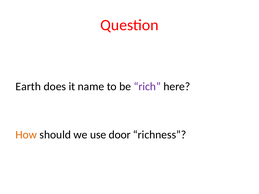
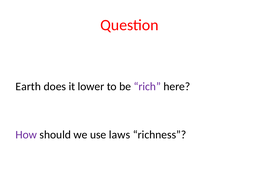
name: name -> lower (91, 87)
How colour: orange -> purple (26, 135)
door: door -> laws (120, 135)
